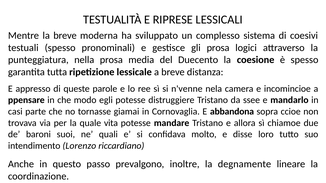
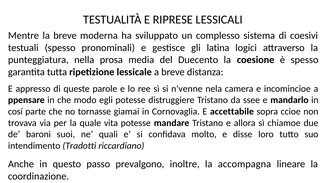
gli prosa: prosa -> latina (218, 48)
casi: casi -> cosí (15, 112)
abbandona: abbandona -> accettabile (232, 112)
Lorenzo: Lorenzo -> Tradotti (79, 146)
degnamente: degnamente -> accompagna (244, 164)
